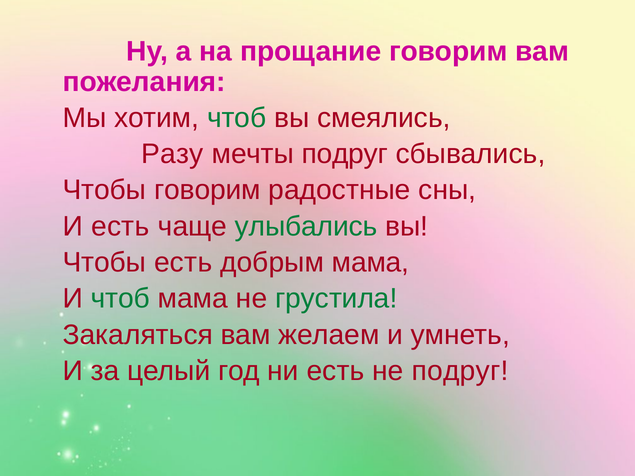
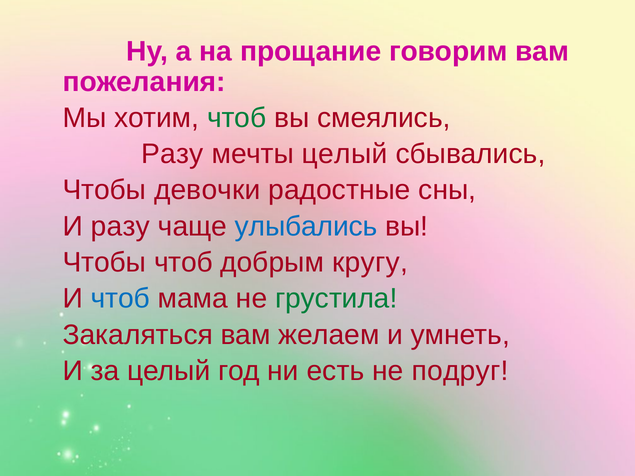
мечты подруг: подруг -> целый (345, 154)
Чтобы говорим: говорим -> девочки (207, 190)
И есть: есть -> разу (120, 226)
улыбались colour: green -> blue (306, 226)
Чтобы есть: есть -> чтоб (183, 263)
добрым мама: мама -> кругу (370, 263)
чтоб colour: green -> blue (120, 299)
